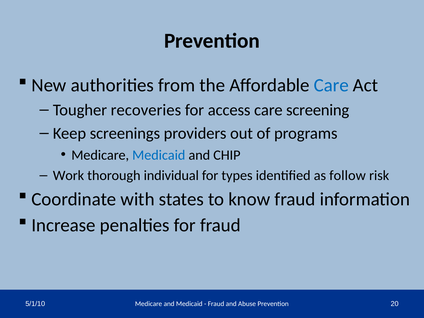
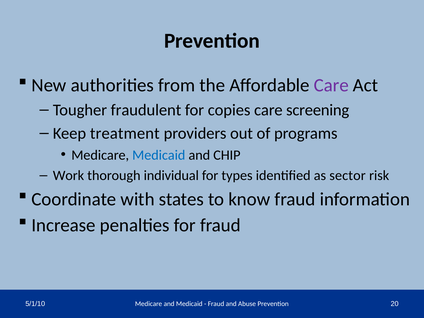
Care colour: blue -> purple (331, 85)
recoveries: recoveries -> fraudulent (146, 110)
access: access -> copies (229, 110)
screenings: screenings -> treatment (125, 133)
follow: follow -> sector (348, 176)
